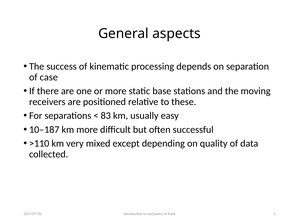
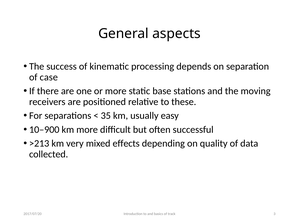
83: 83 -> 35 (106, 116)
10–187: 10–187 -> 10–900 (44, 130)
>110: >110 -> >213 (39, 144)
except: except -> effects (126, 144)
